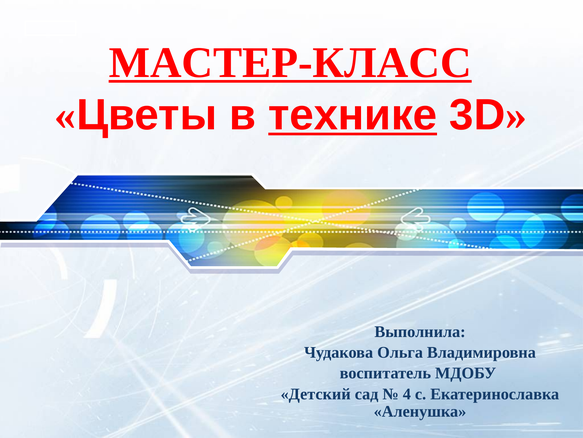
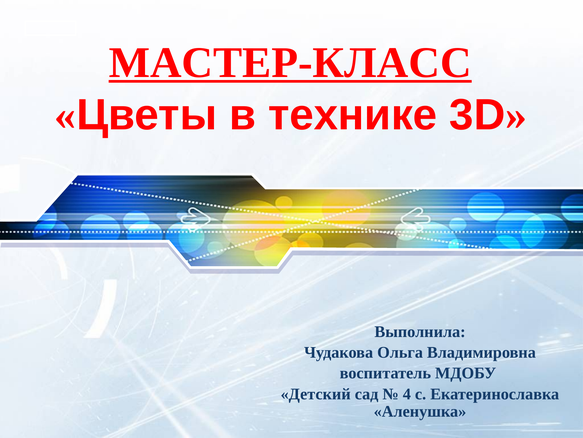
технике underline: present -> none (353, 115)
